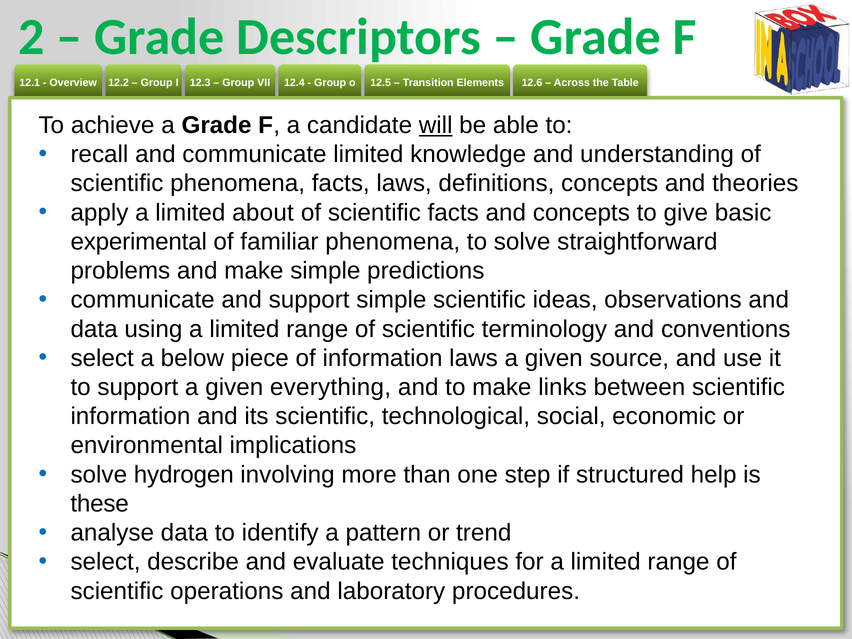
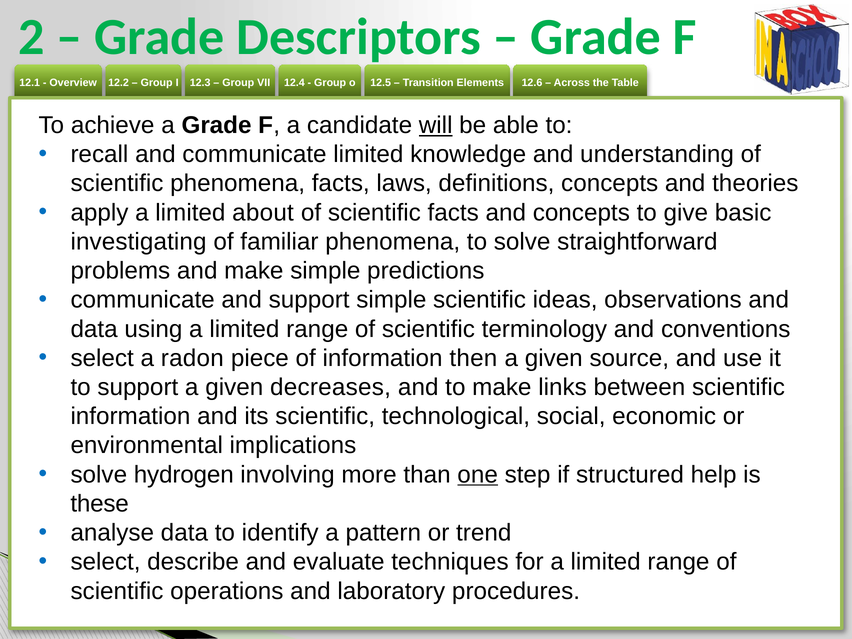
experimental: experimental -> investigating (139, 242)
below: below -> radon (192, 358)
information laws: laws -> then (473, 358)
everything: everything -> decreases (330, 387)
one underline: none -> present (478, 475)
